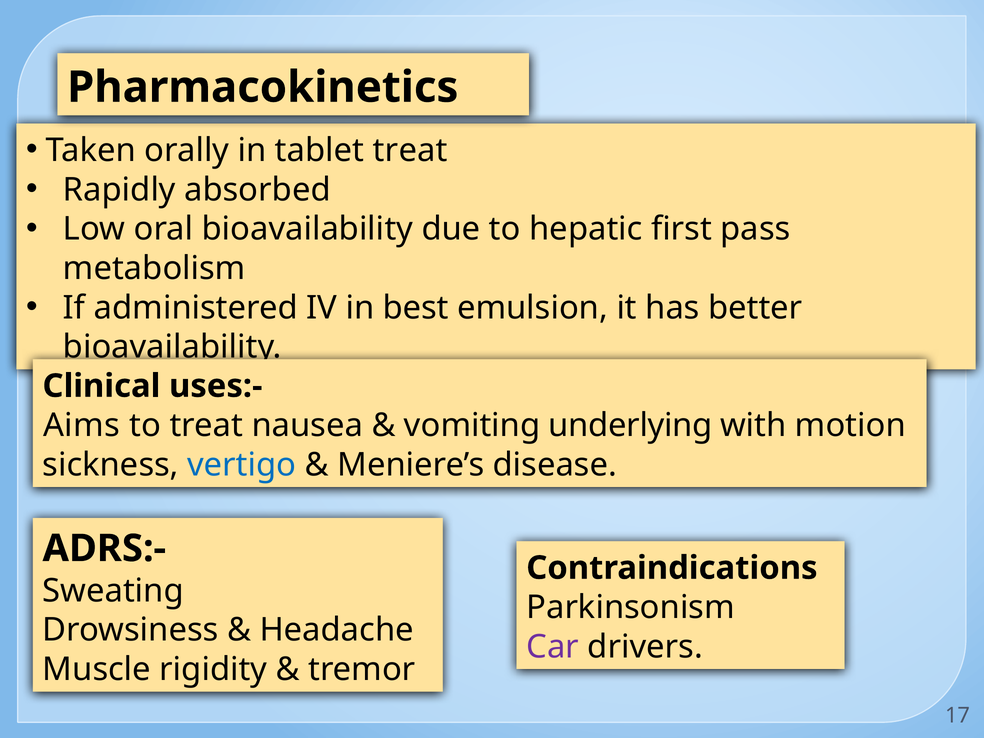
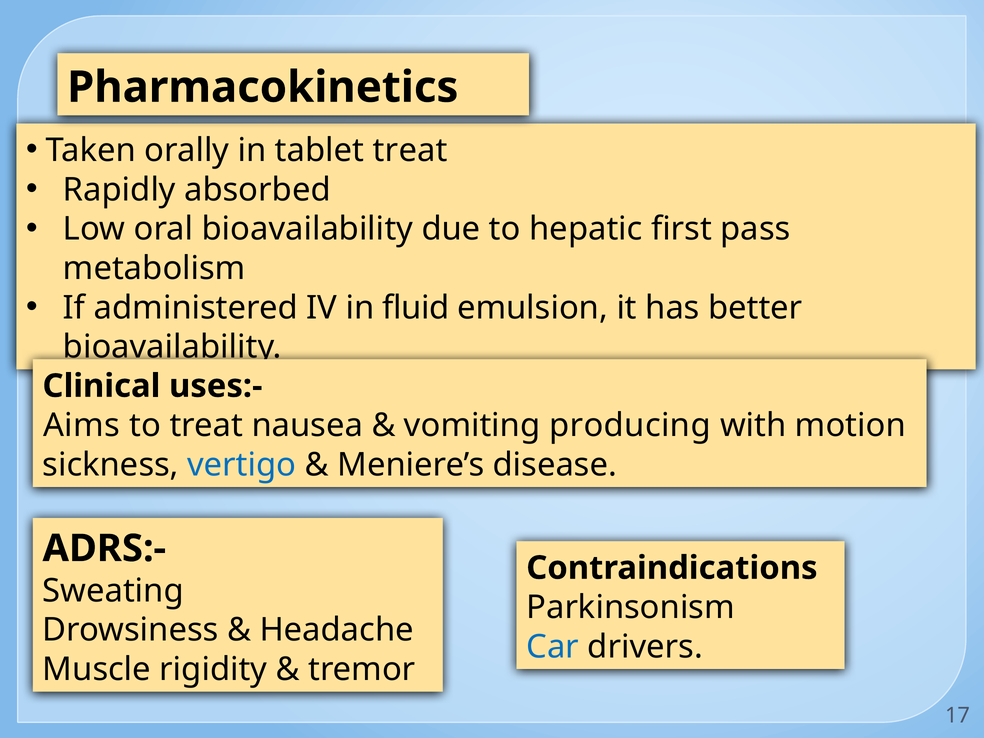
best: best -> fluid (416, 308)
underlying: underlying -> producing (630, 425)
Car colour: purple -> blue (553, 647)
